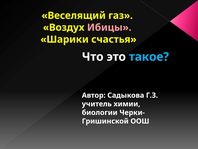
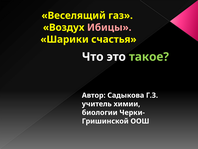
такое colour: light blue -> light green (149, 57)
